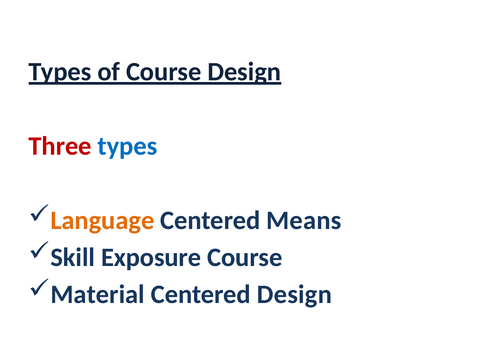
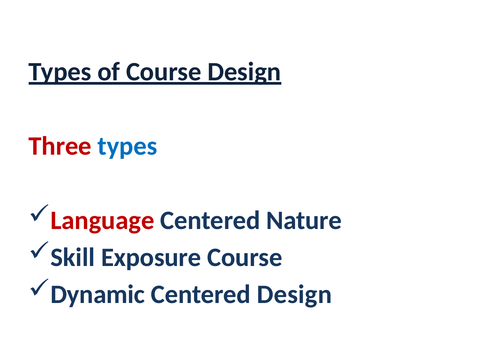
Language colour: orange -> red (102, 220)
Means: Means -> Nature (304, 220)
Material: Material -> Dynamic (98, 294)
